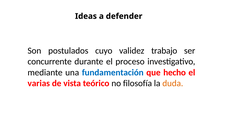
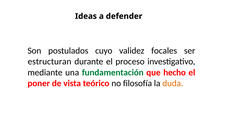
trabajo: trabajo -> focales (164, 51)
concurrente: concurrente -> estructuran (50, 61)
fundamentación colour: blue -> green (113, 72)
varias: varias -> poner (39, 83)
